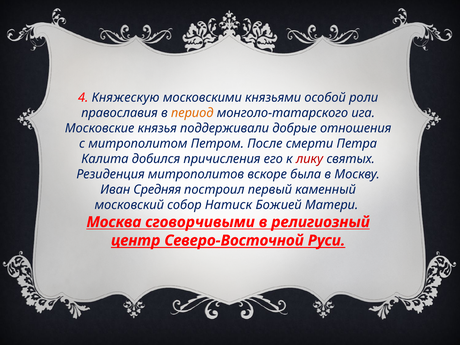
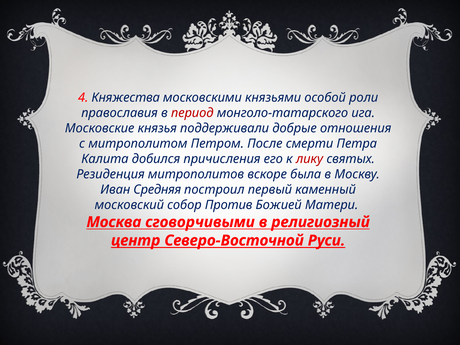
Княжескую: Княжескую -> Княжества (126, 98)
период colour: orange -> red (192, 113)
Натиск: Натиск -> Против (229, 205)
